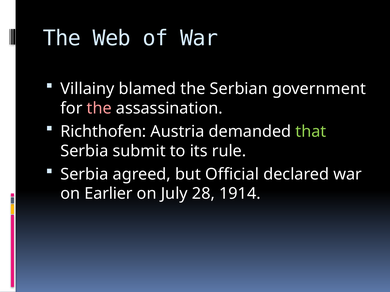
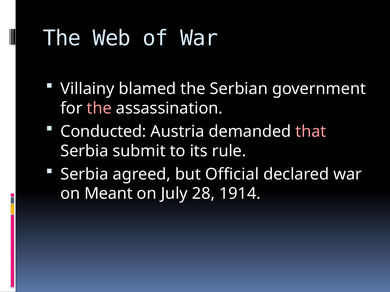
Richthofen: Richthofen -> Conducted (103, 132)
that colour: light green -> pink (311, 132)
Earlier: Earlier -> Meant (109, 194)
